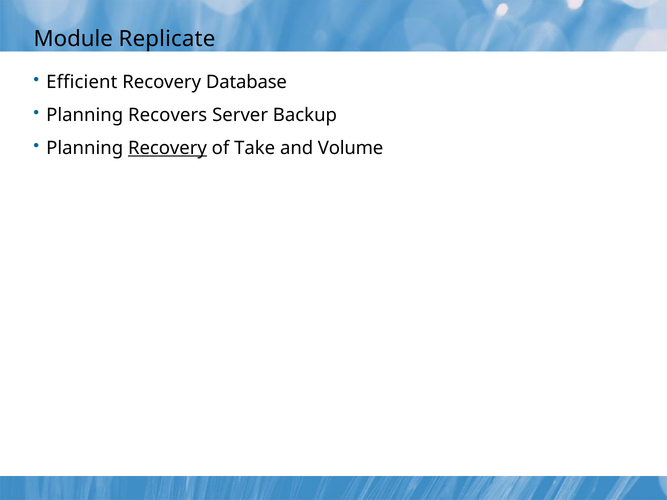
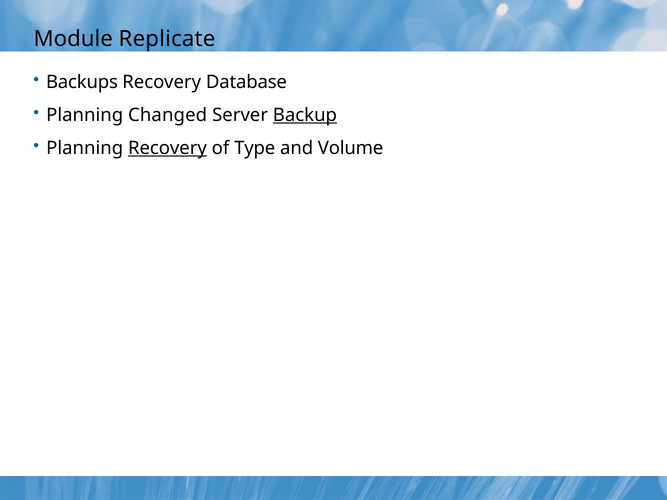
Efficient: Efficient -> Backups (82, 82)
Recovers: Recovers -> Changed (168, 115)
Backup underline: none -> present (305, 115)
Take: Take -> Type (255, 148)
